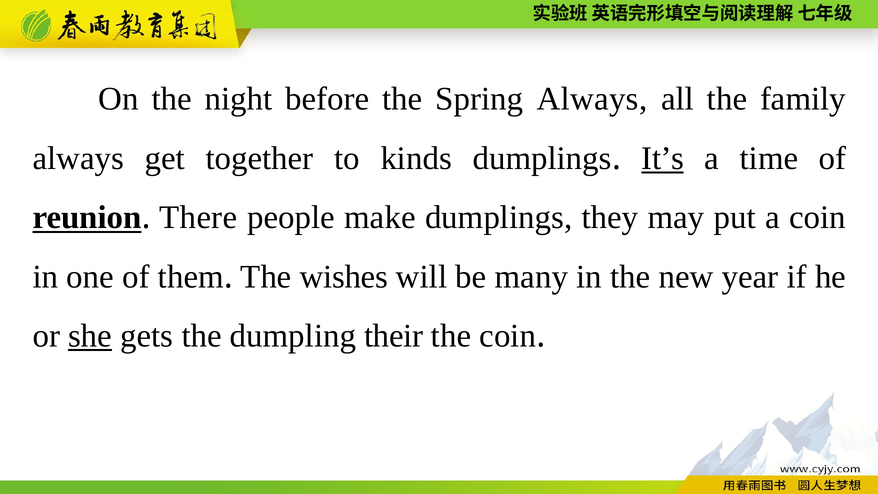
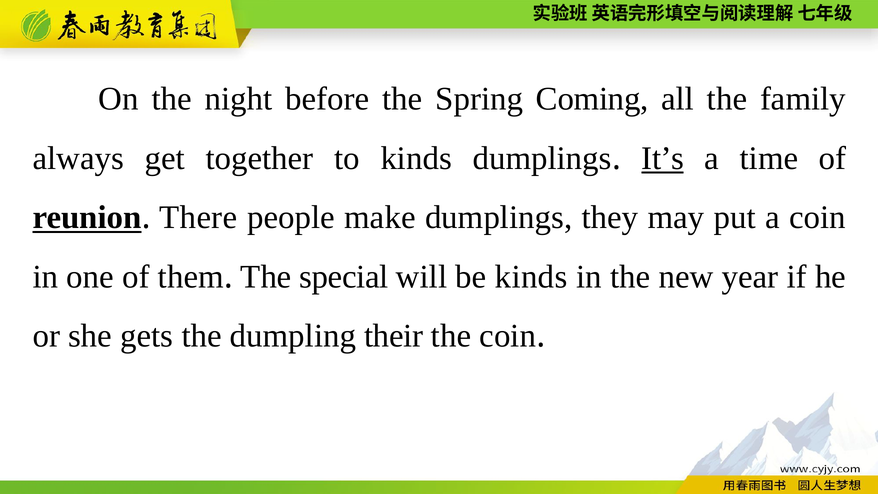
Spring Always: Always -> Coming (592, 99)
wishes: wishes -> special (344, 277)
be many: many -> kinds (531, 277)
she underline: present -> none (90, 336)
